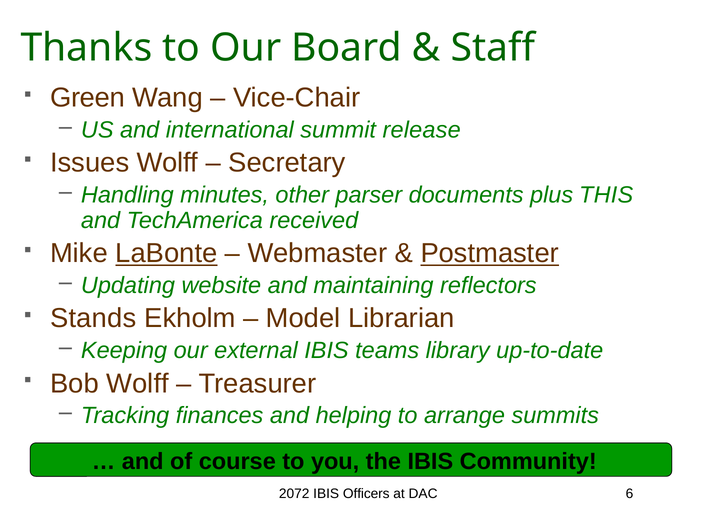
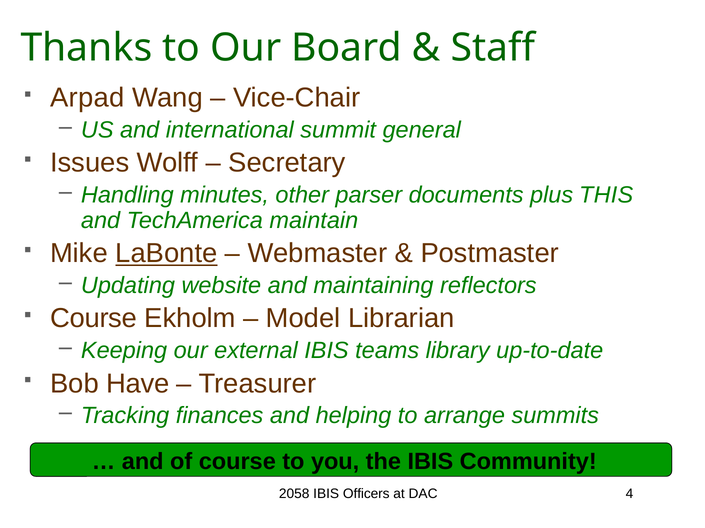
Green: Green -> Arpad (87, 98)
release: release -> general (422, 130)
received: received -> maintain (314, 221)
Postmaster underline: present -> none (490, 254)
Stands: Stands -> Course (94, 319)
Bob Wolff: Wolff -> Have (138, 384)
2072: 2072 -> 2058 (294, 494)
6: 6 -> 4 (629, 494)
